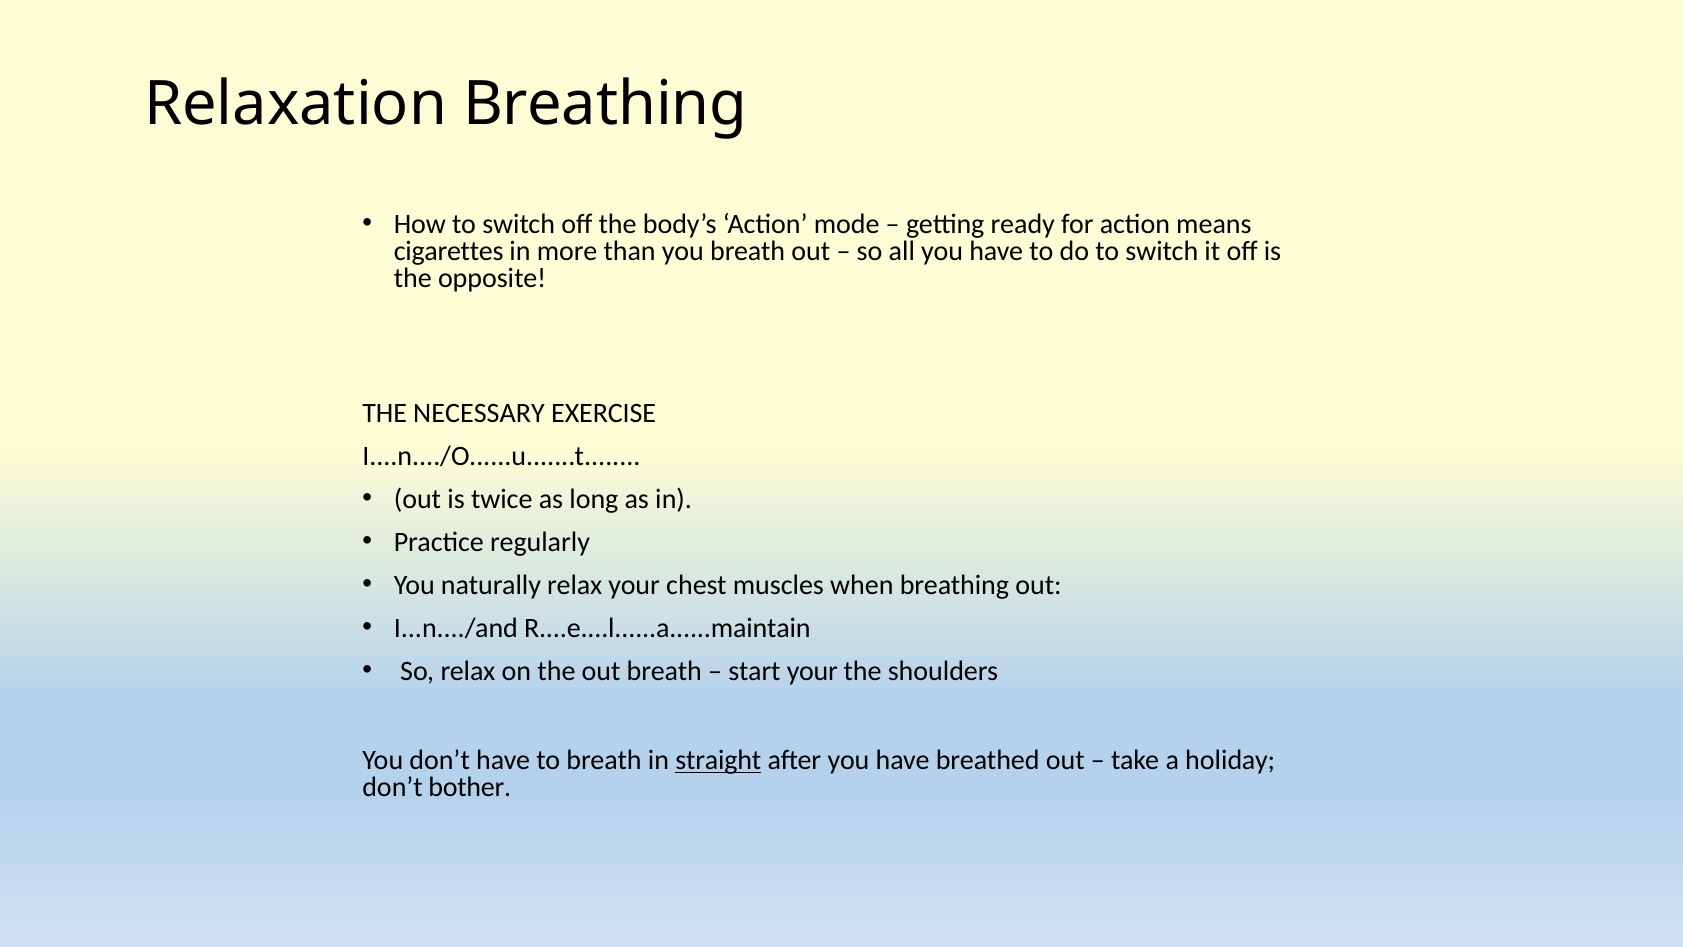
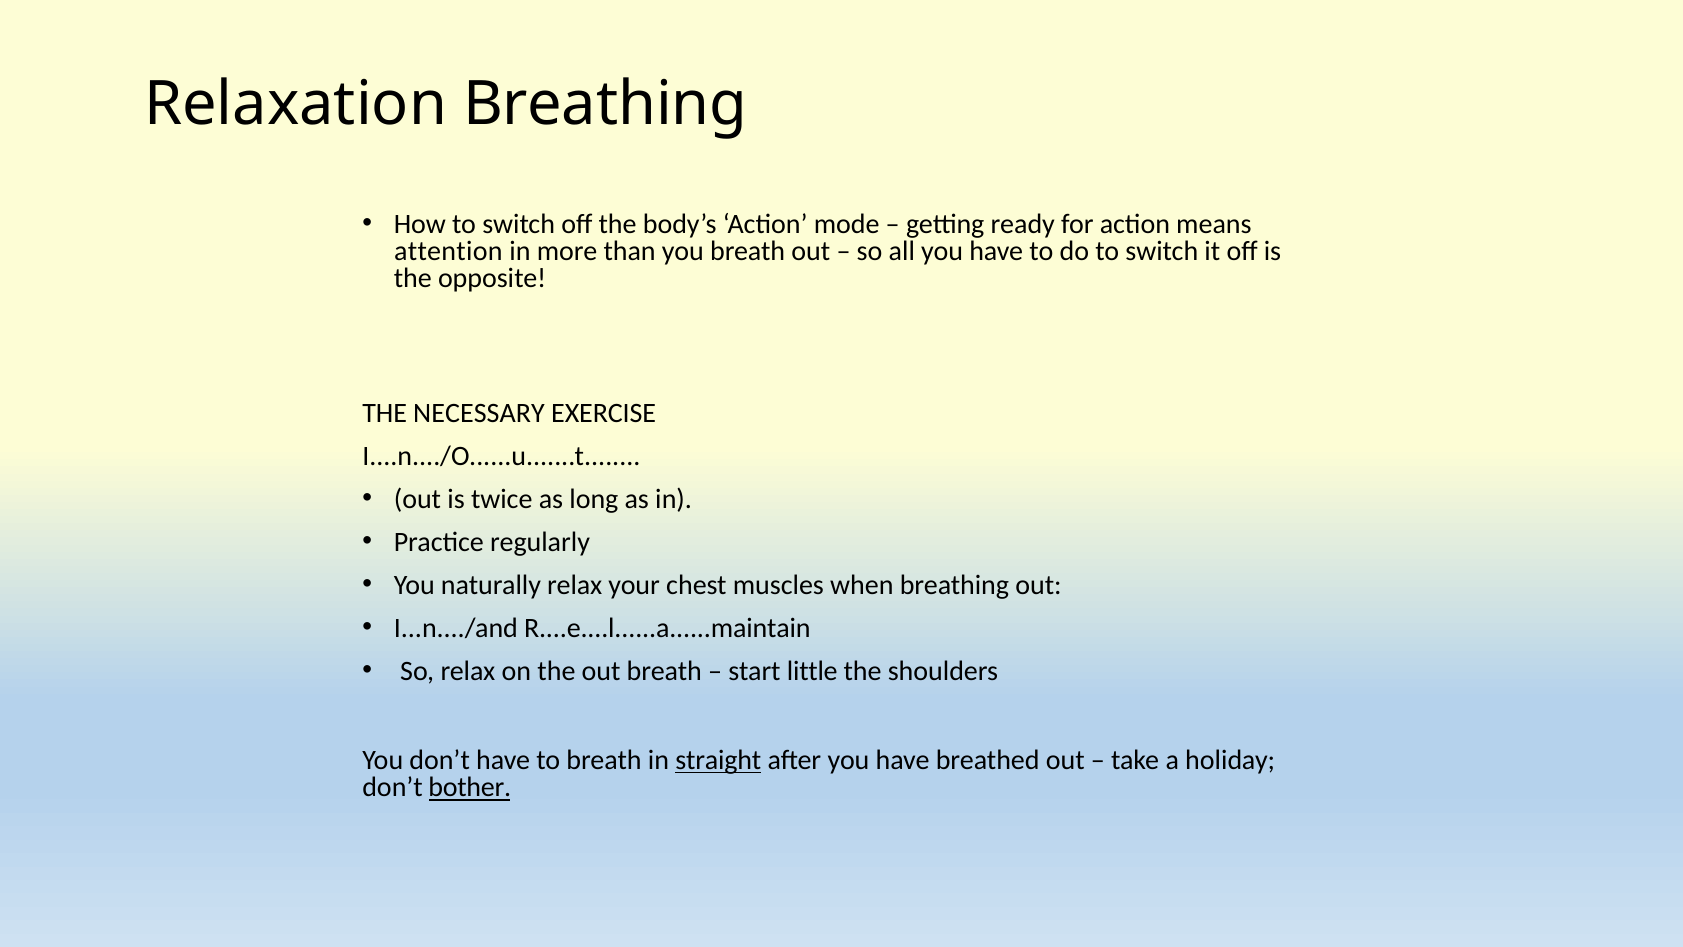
cigarettes: cigarettes -> attention (448, 251)
start your: your -> little (812, 671)
bother underline: none -> present (470, 787)
